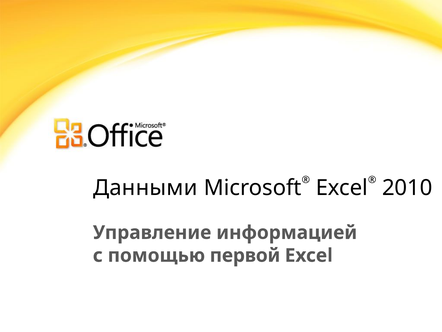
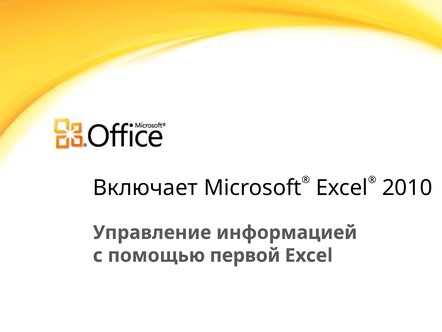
Данными: Данными -> Включает (145, 188)
